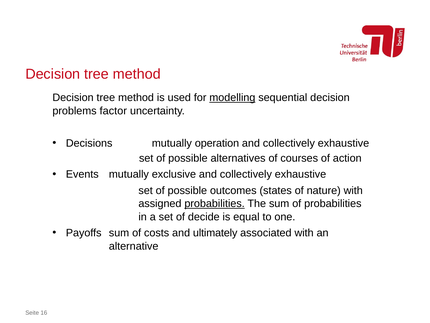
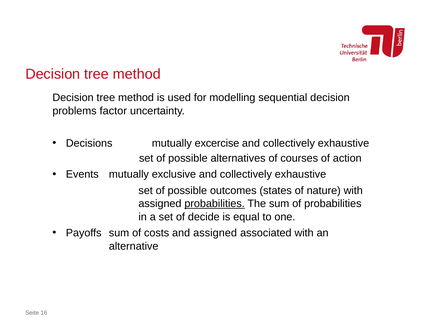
modelling underline: present -> none (232, 98)
operation: operation -> excercise (217, 143)
and ultimately: ultimately -> assigned (215, 233)
